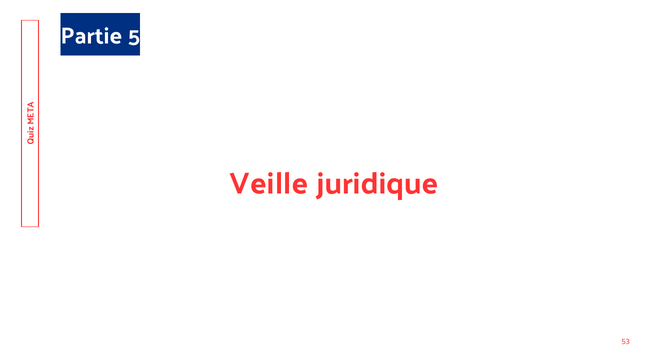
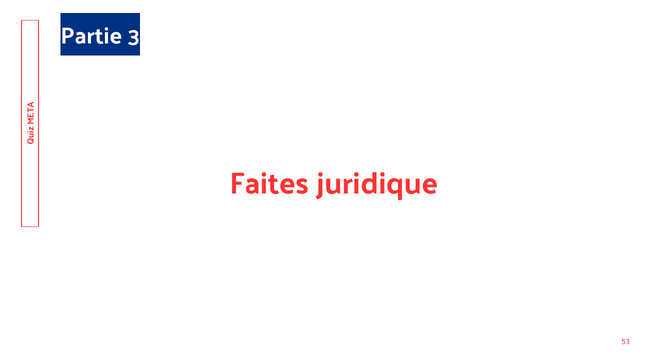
5: 5 -> 3 (134, 36)
Veille: Veille -> Faites (269, 184)
